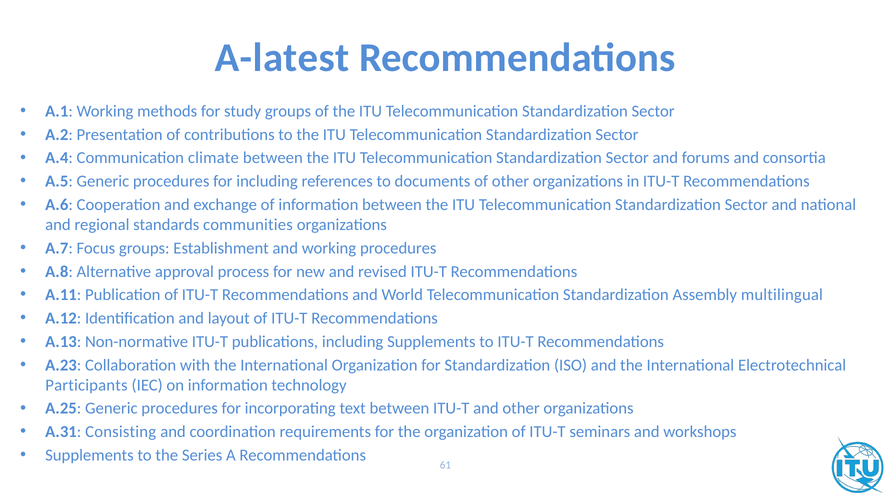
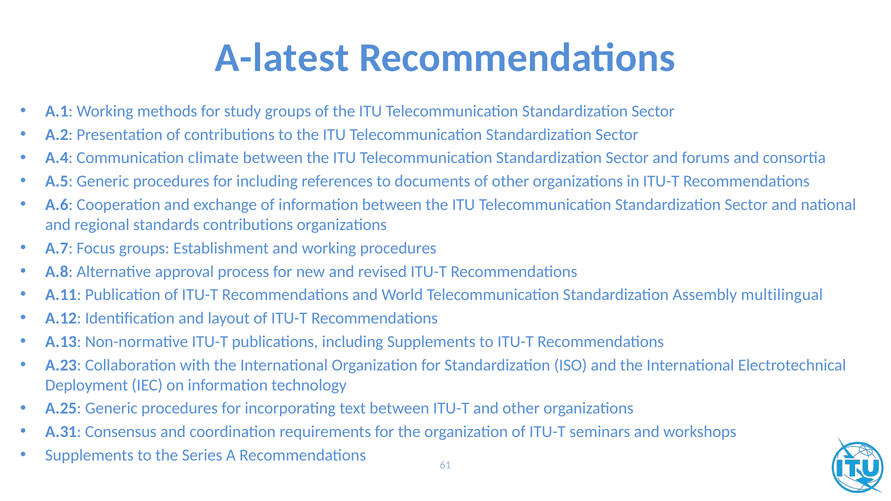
standards communities: communities -> contributions (248, 225)
Participants: Participants -> Deployment (87, 385)
Consisting: Consisting -> Consensus (121, 432)
